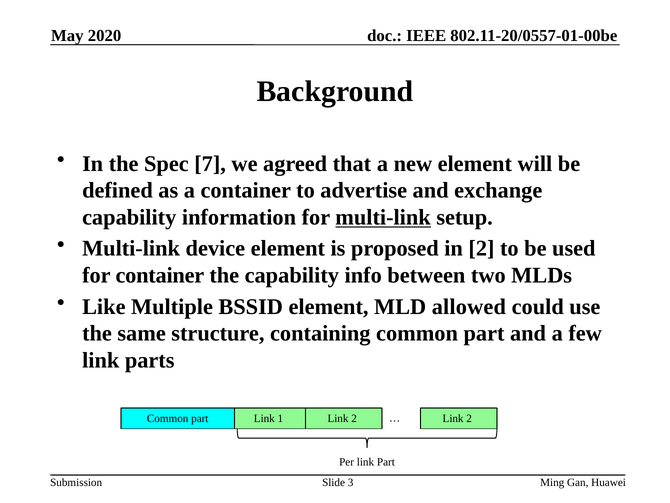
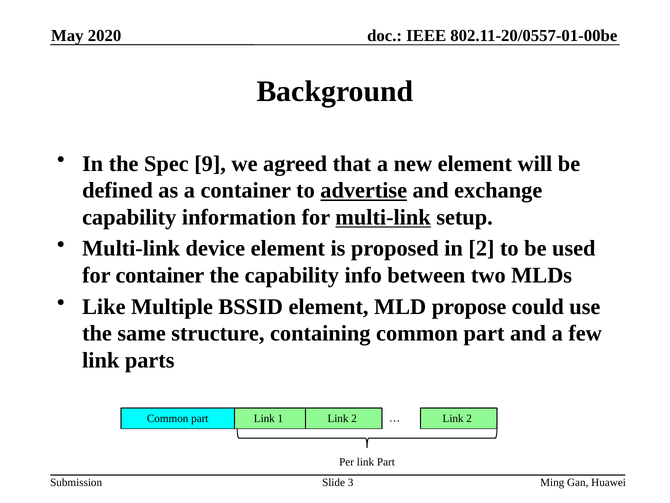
7: 7 -> 9 (210, 164)
advertise underline: none -> present (364, 190)
allowed: allowed -> propose (469, 306)
